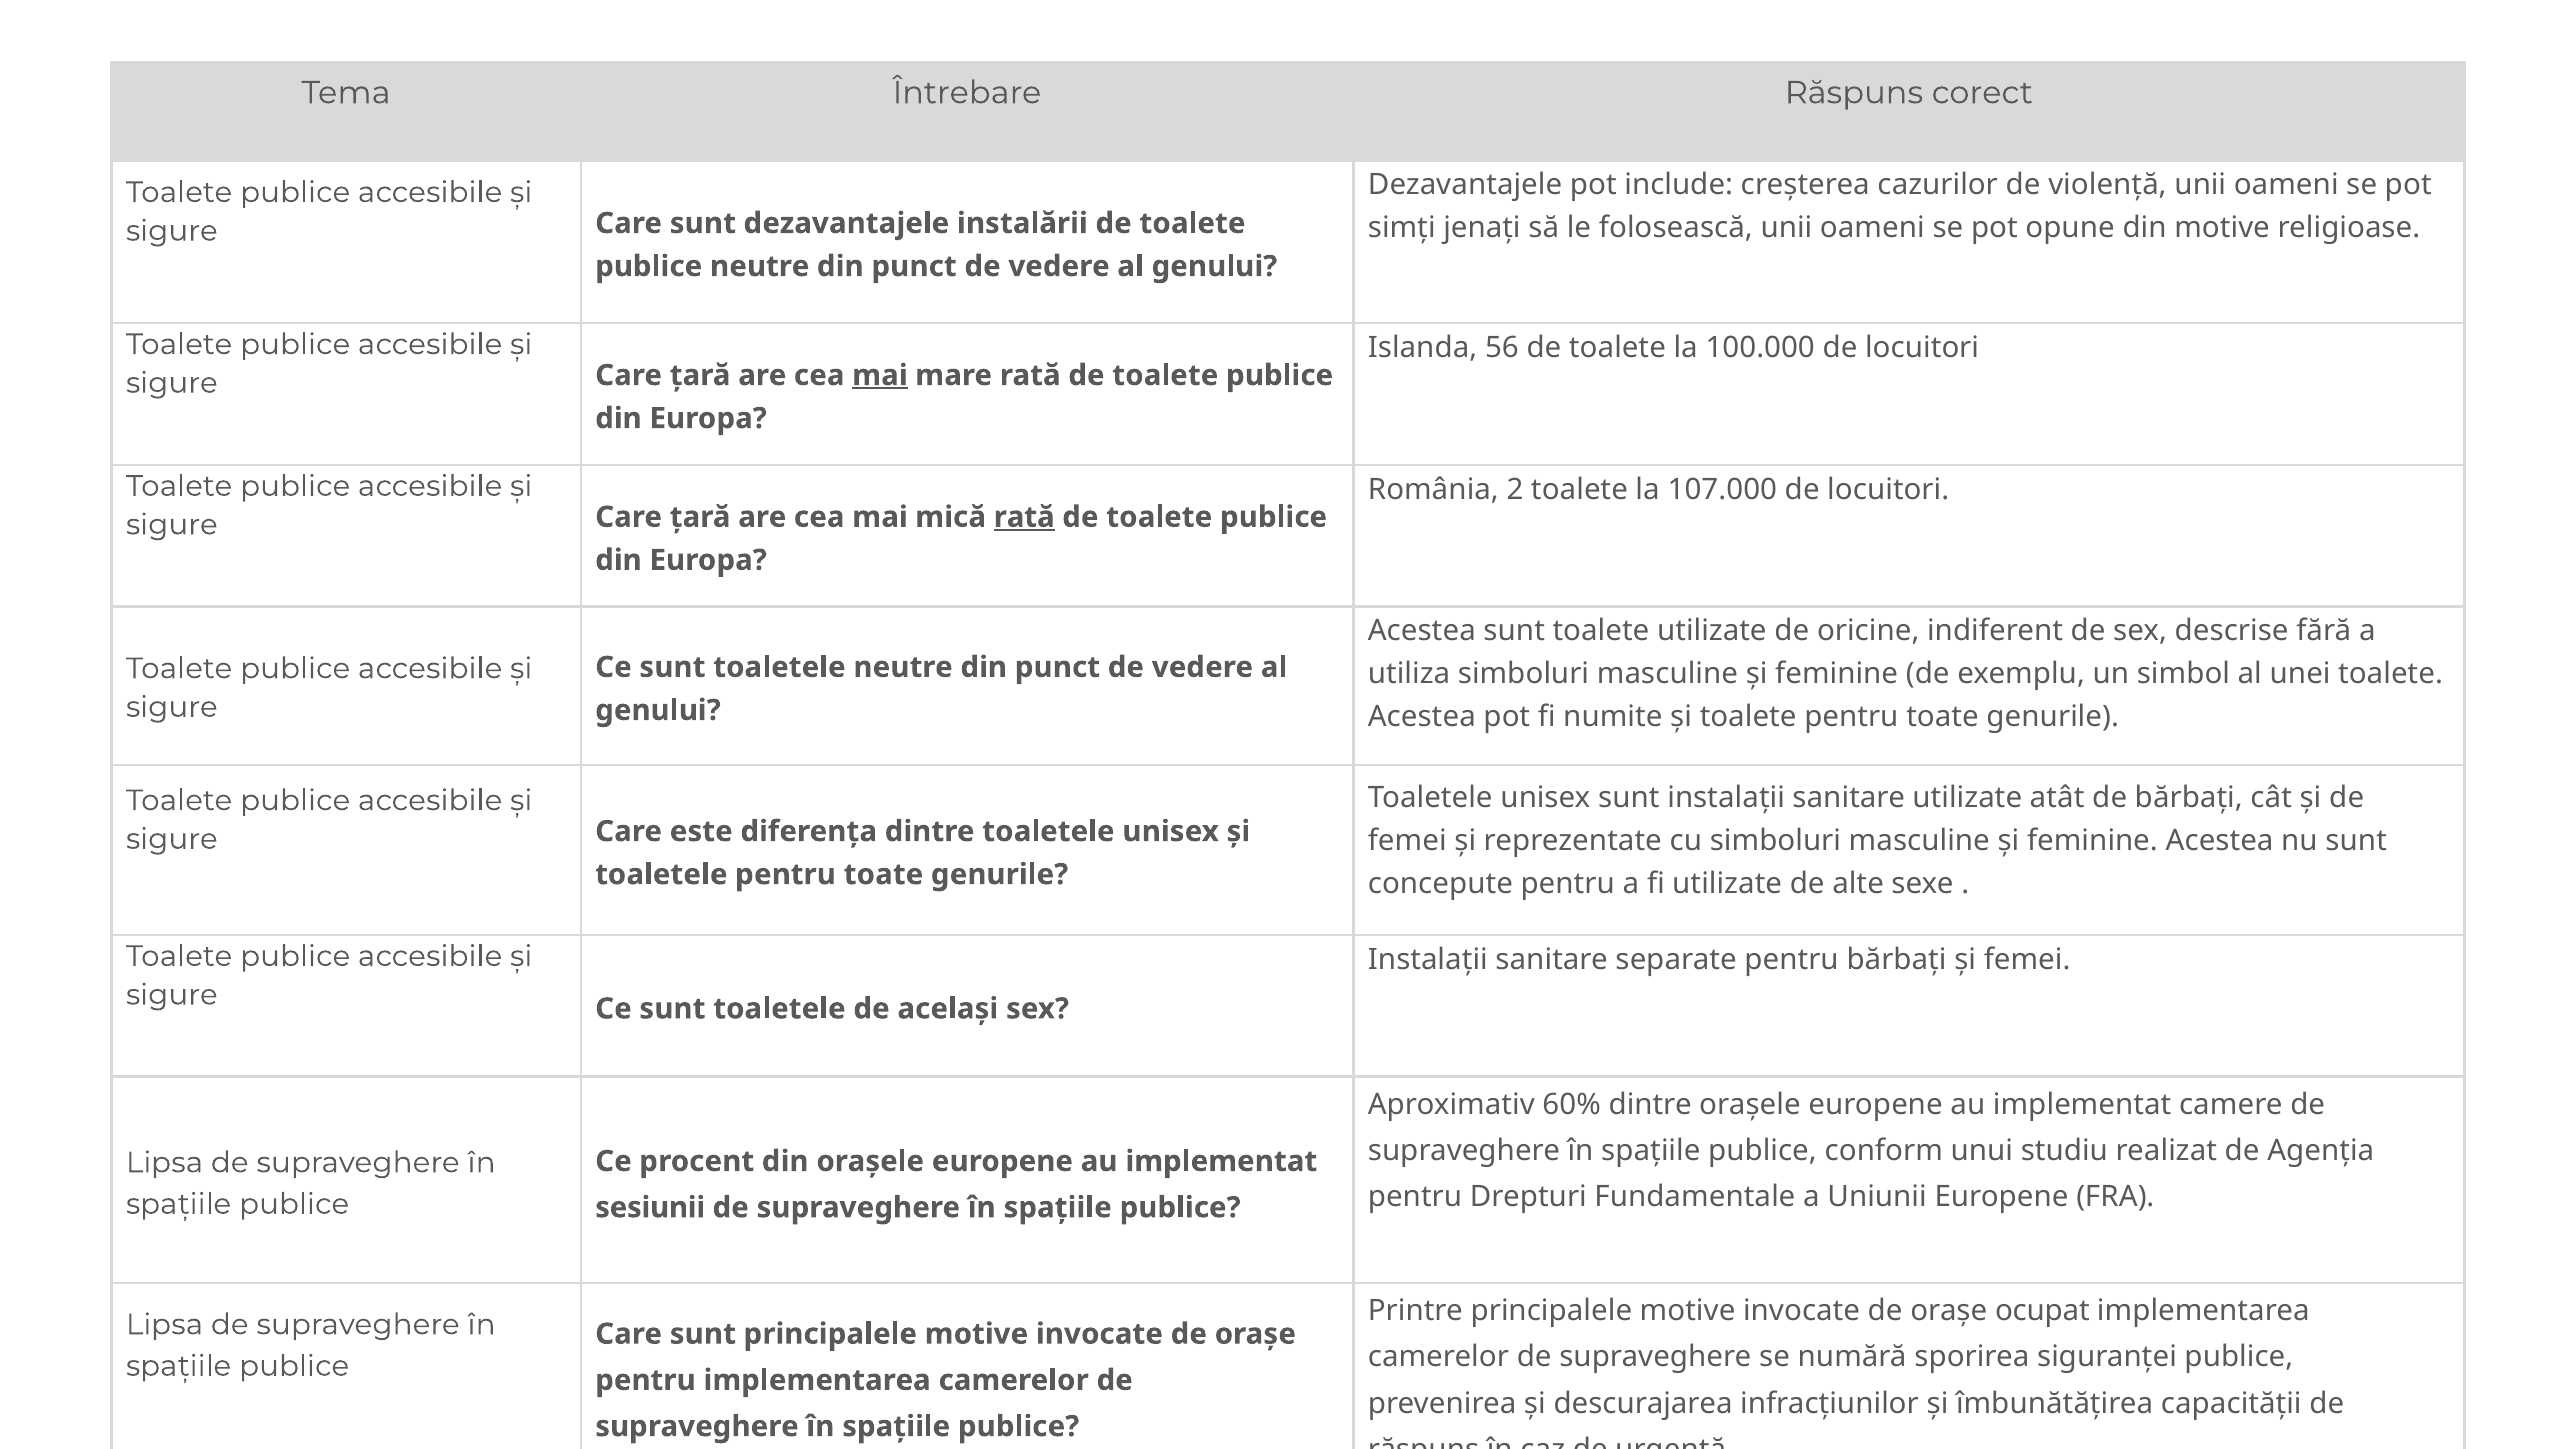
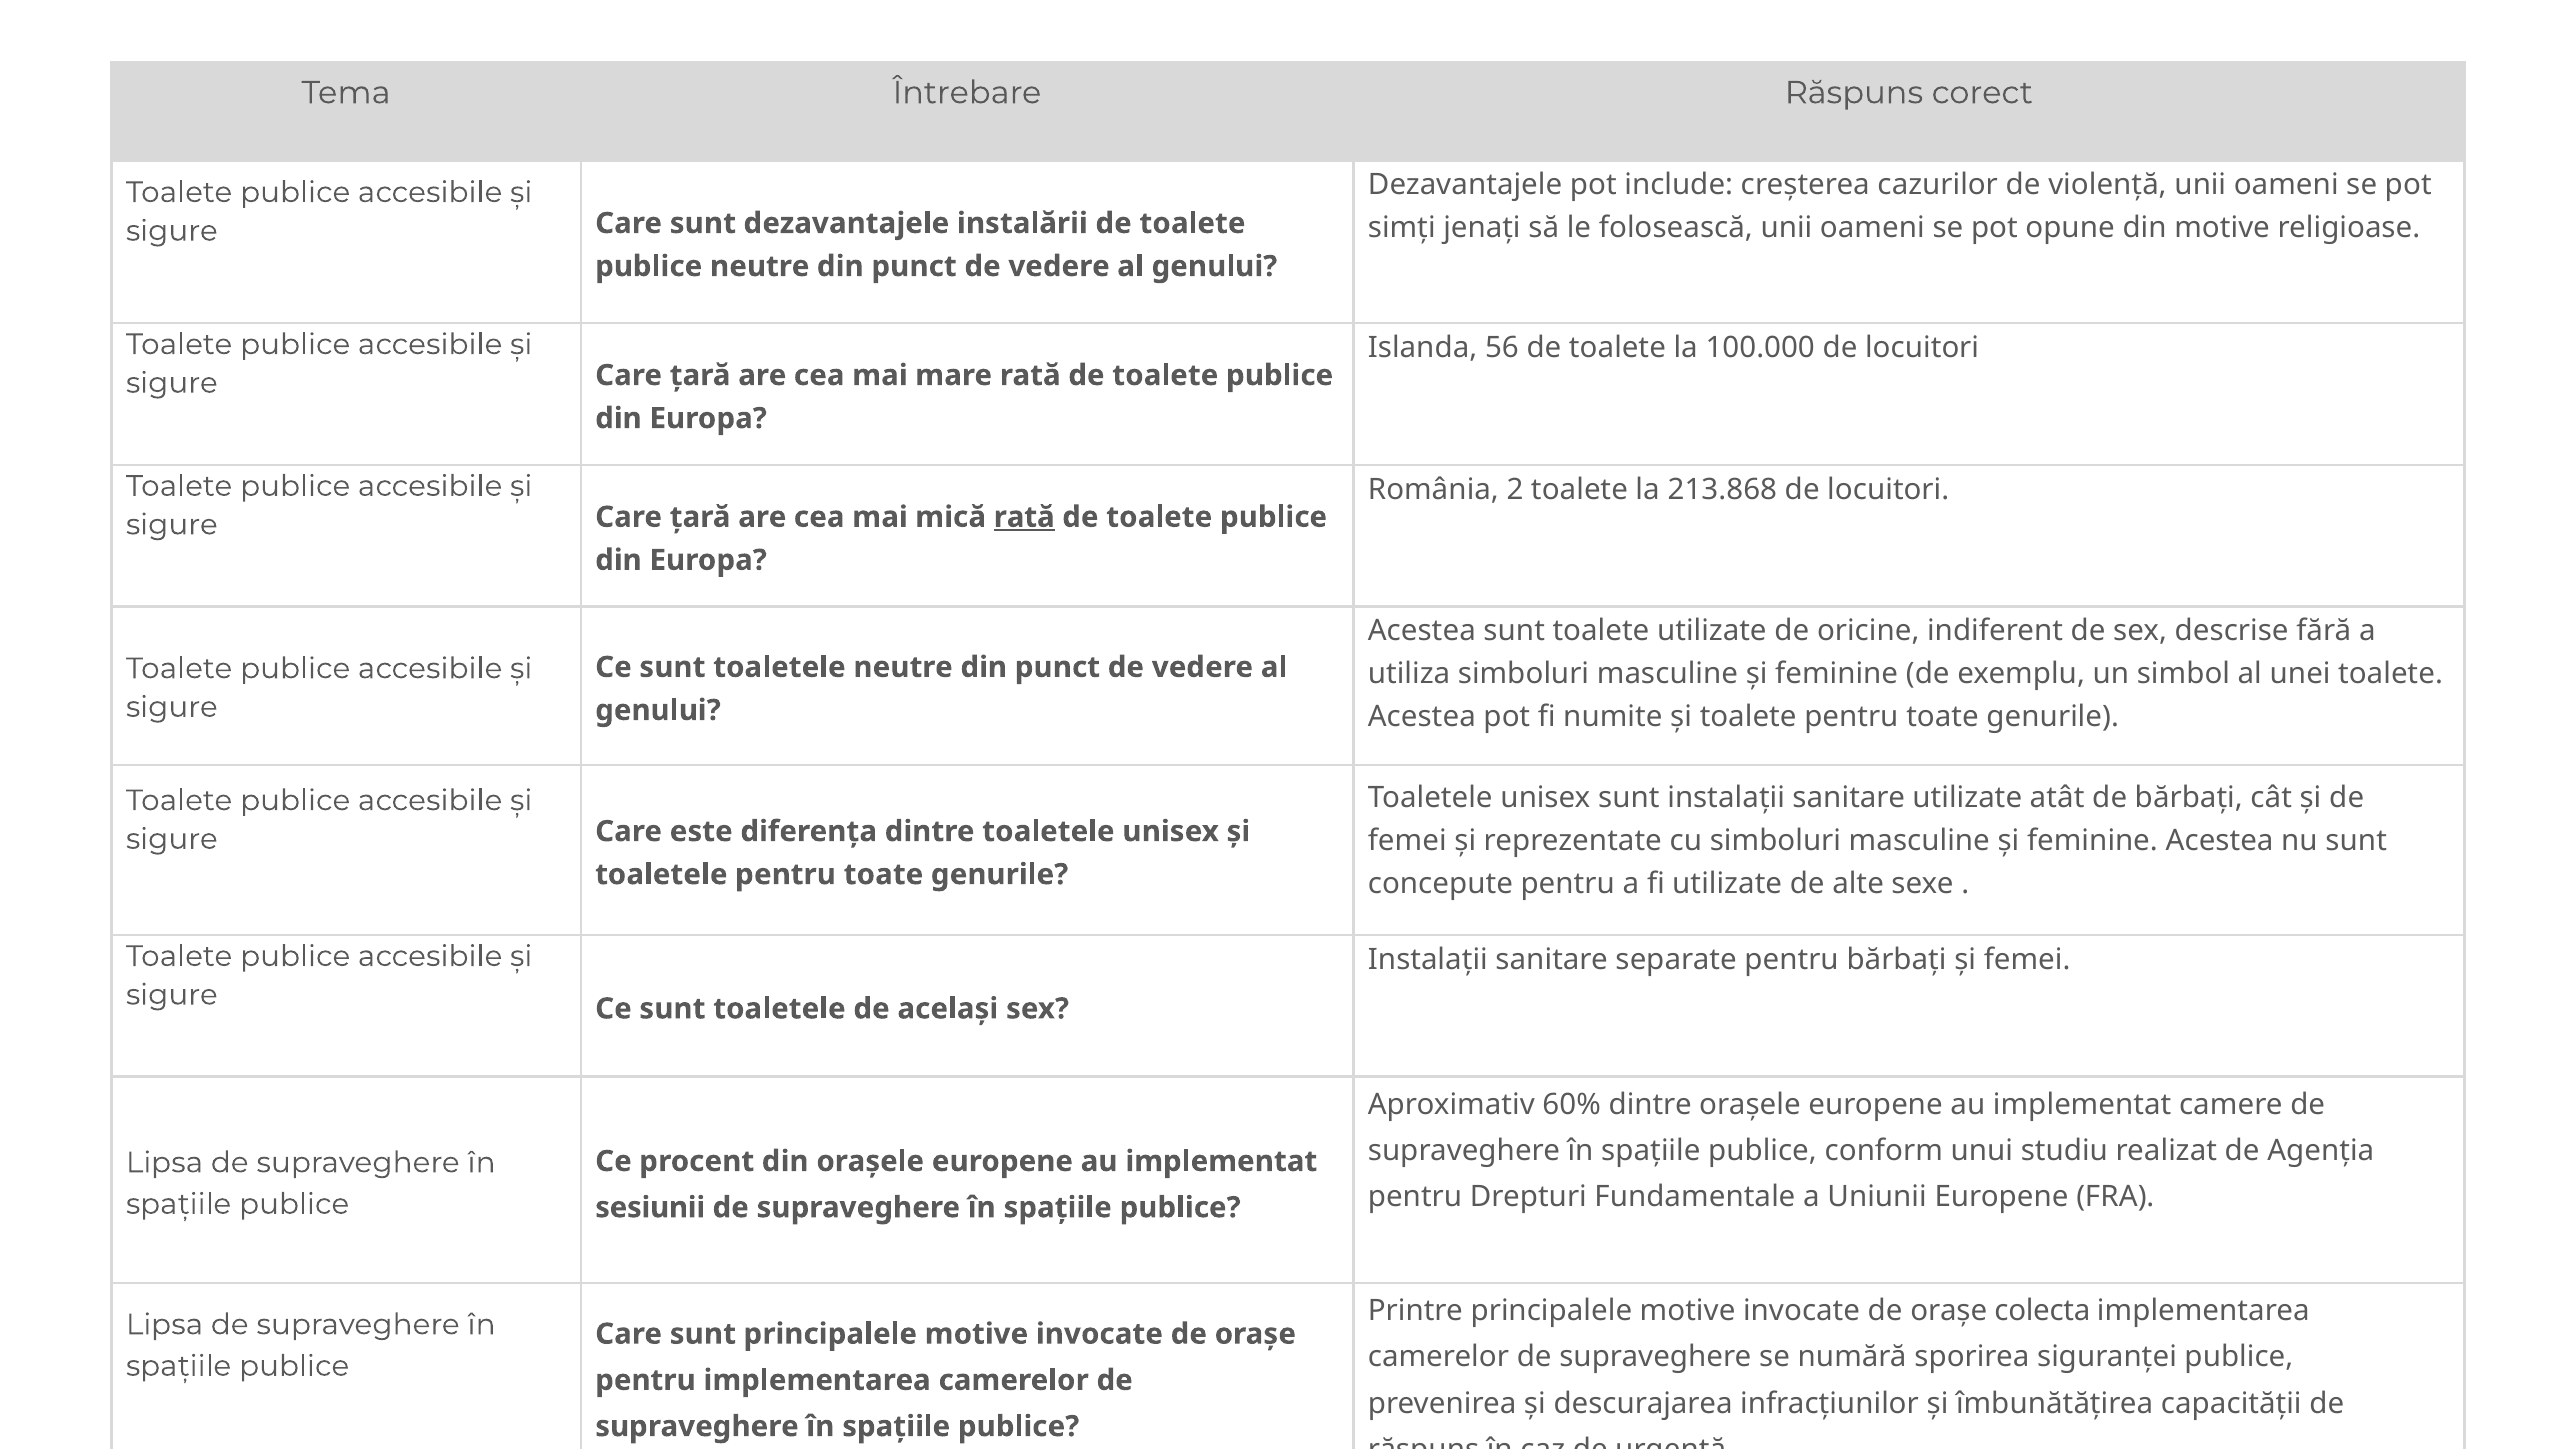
mai underline: present -> none (880, 375)
107.000: 107.000 -> 213.868 (1722, 489)
ocupat: ocupat -> colecta (2042, 1311)
